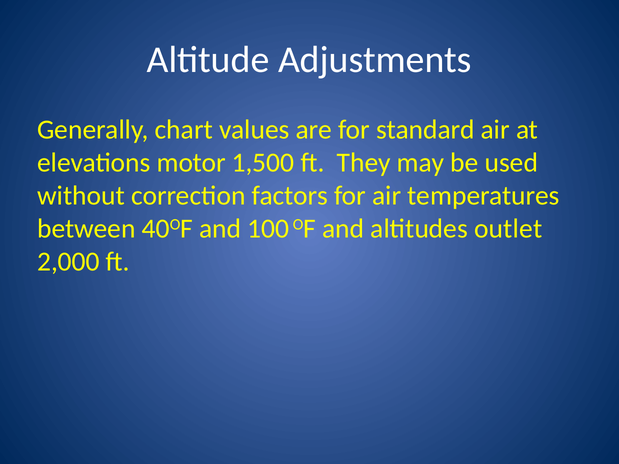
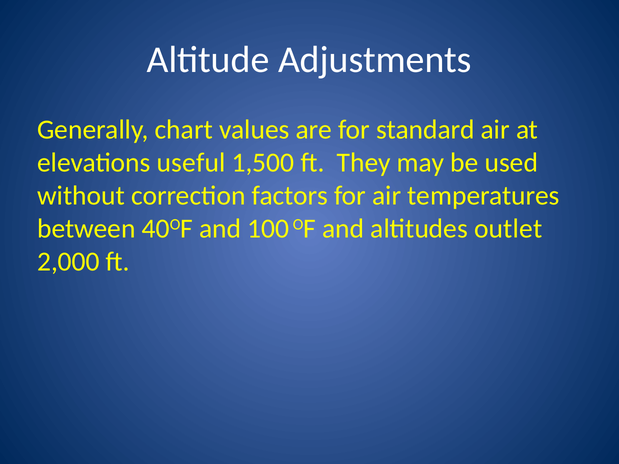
motor: motor -> useful (191, 163)
